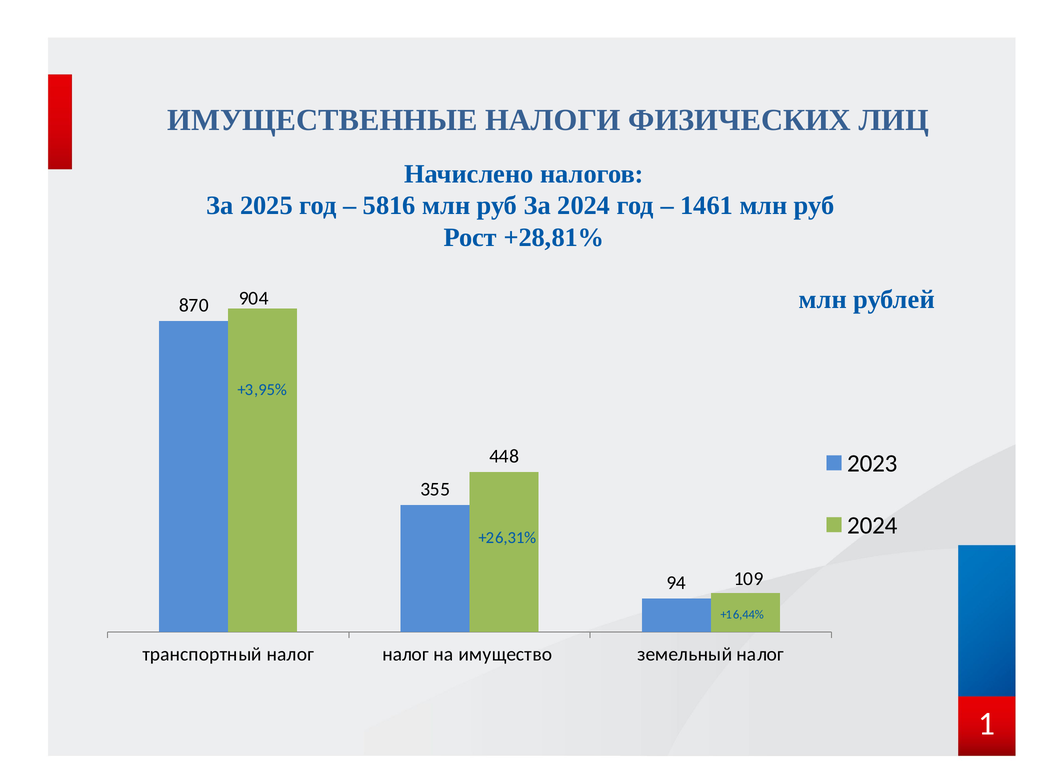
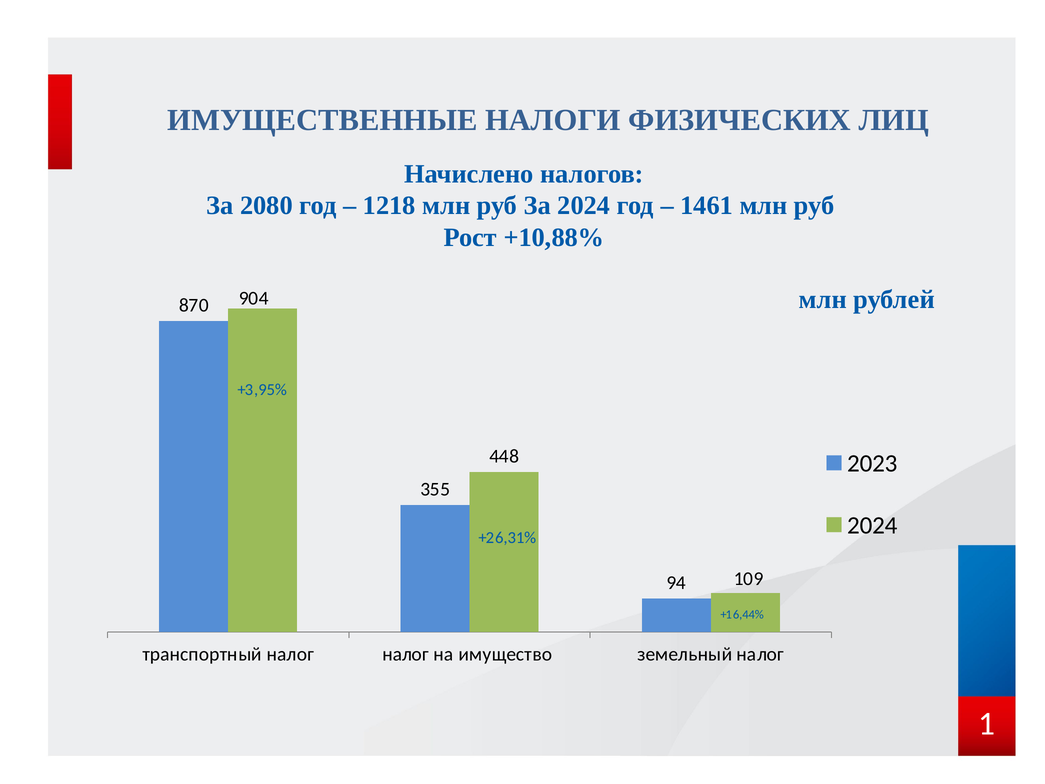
2025: 2025 -> 2080 (266, 206)
5816: 5816 -> 1218 (389, 206)
+28,81%: +28,81% -> +10,88% (554, 237)
